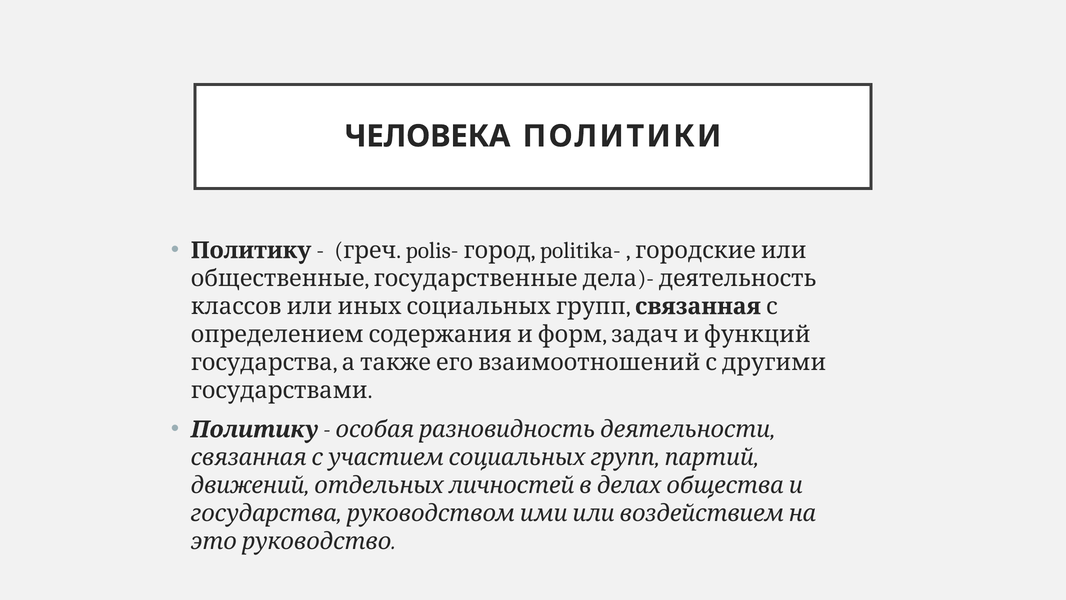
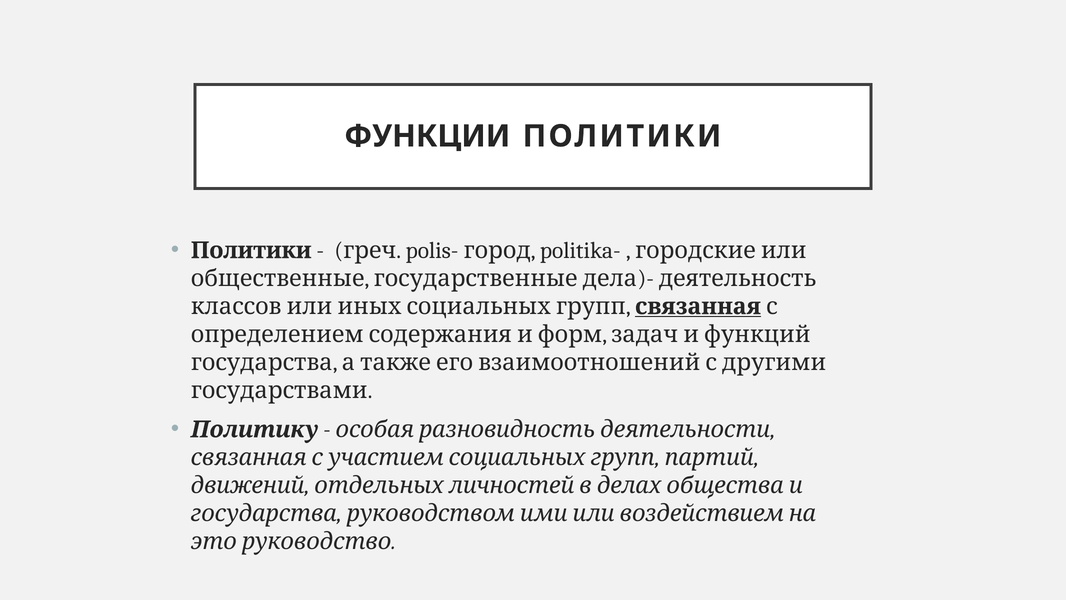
ЧЕЛОВЕКА: ЧЕЛОВЕКА -> ФУНКЦИИ (427, 136)
Политику: Политику -> Политики (251, 250)
связанная underline: none -> present (698, 306)
